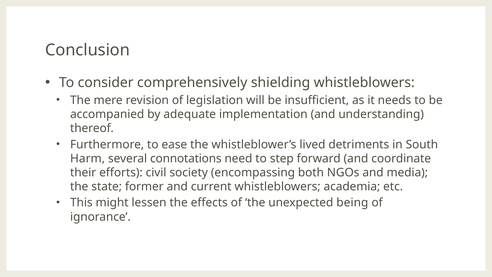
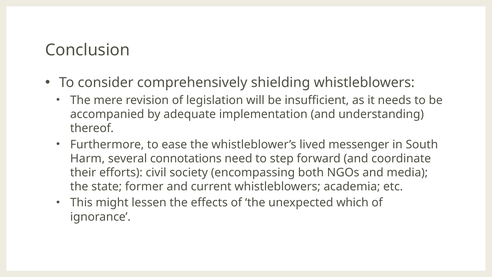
detriments: detriments -> messenger (359, 144)
being: being -> which (352, 203)
